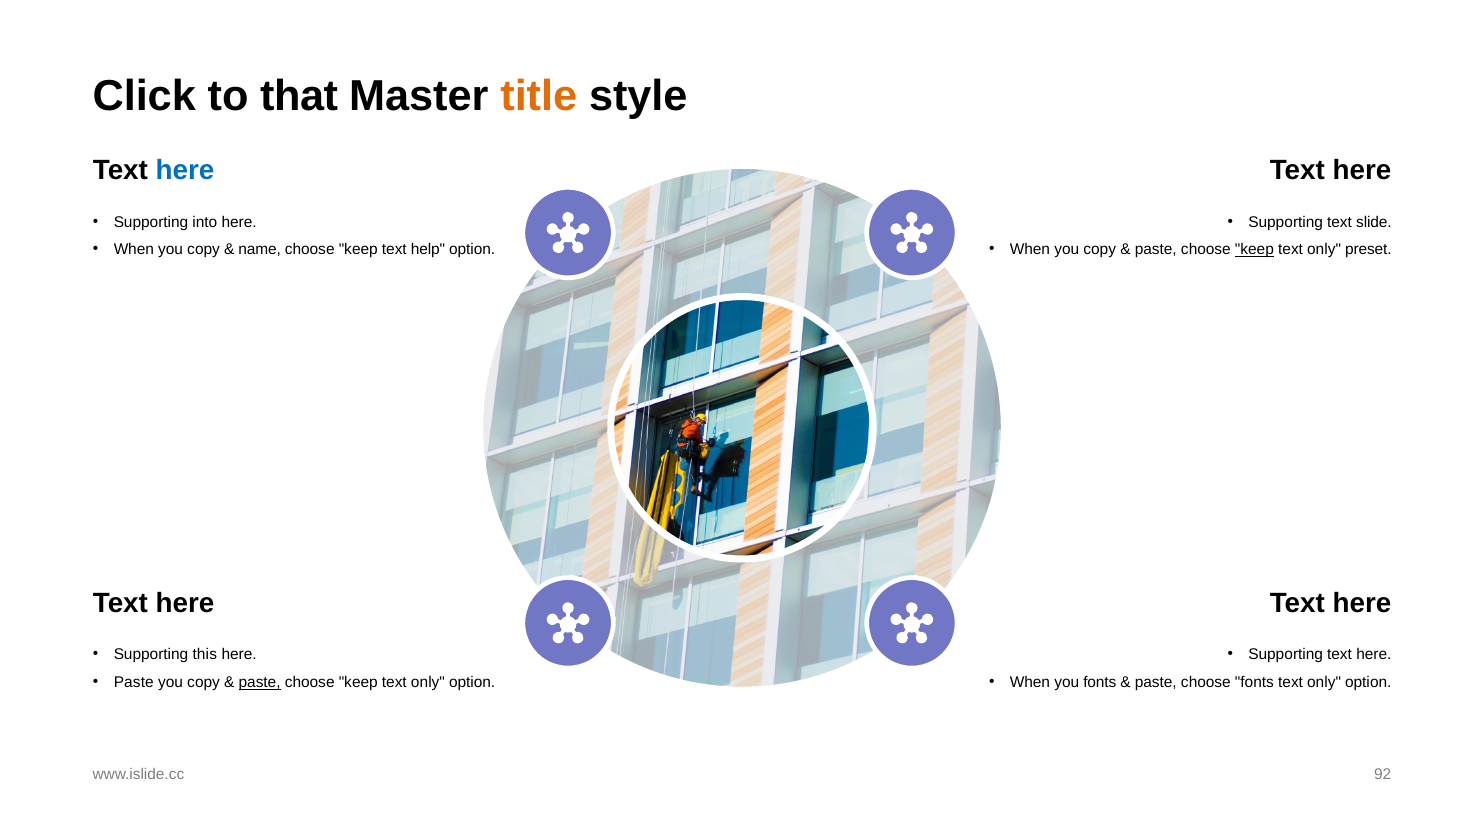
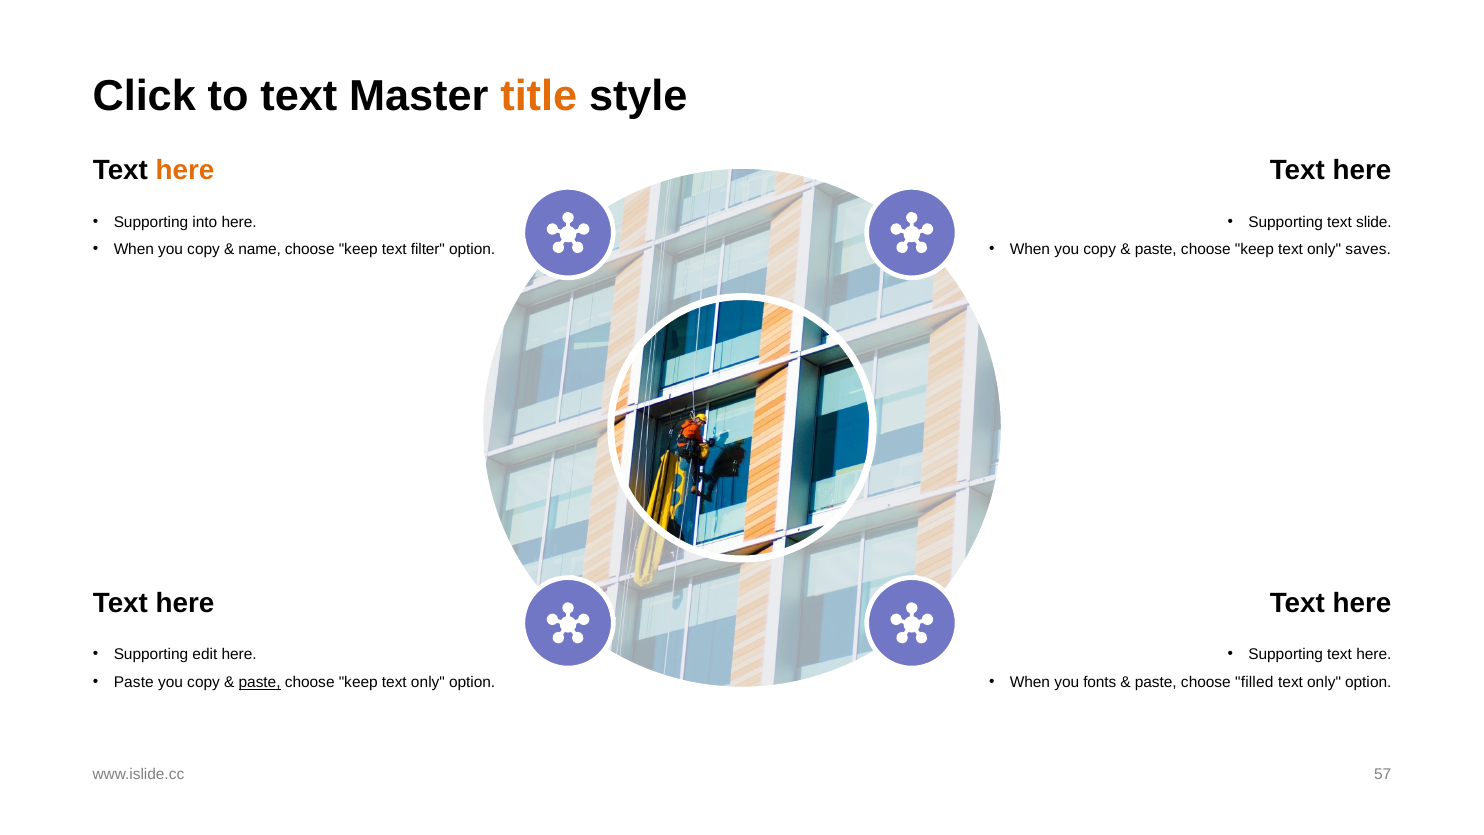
to that: that -> text (299, 96)
here colour: blue -> orange (185, 171)
help: help -> filter (428, 249)
keep underline: present -> none (1254, 249)
preset: preset -> saves (1368, 249)
this: this -> edit (205, 655)
choose fonts: fonts -> filled (1254, 682)
92: 92 -> 57 (1383, 775)
